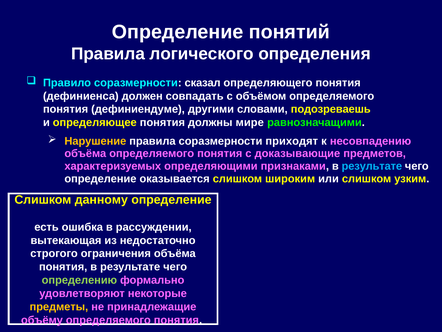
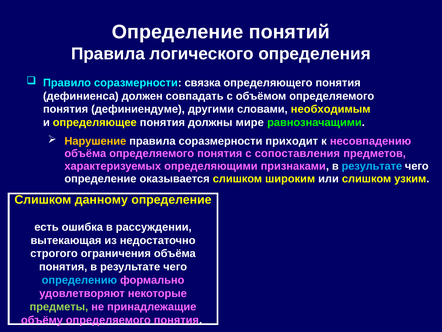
сказал: сказал -> связка (203, 83)
подозреваешь: подозреваешь -> необходимым (331, 109)
приходят: приходят -> приходит (292, 141)
доказывающие: доказывающие -> сопоставления (297, 153)
определению colour: light green -> light blue (79, 280)
предметы colour: yellow -> light green (59, 306)
